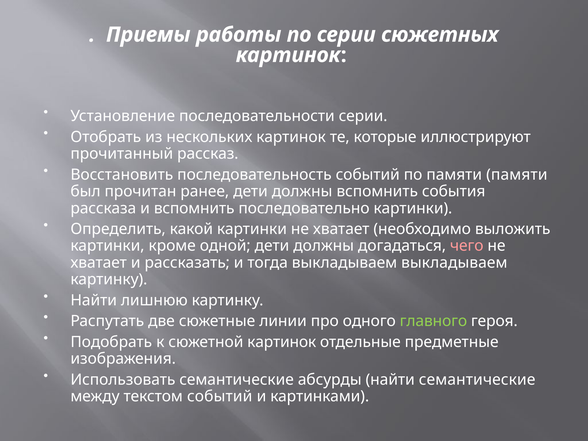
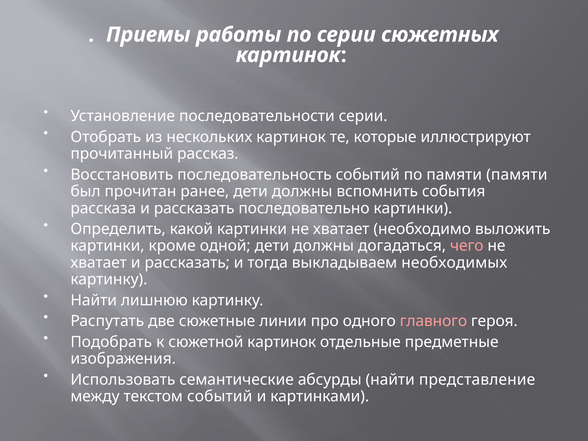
рассказа и вспомнить: вспомнить -> рассказать (194, 208)
выкладываем выкладываем: выкладываем -> необходимых (454, 263)
главного colour: light green -> pink (433, 321)
найти семантические: семантические -> представление (477, 380)
